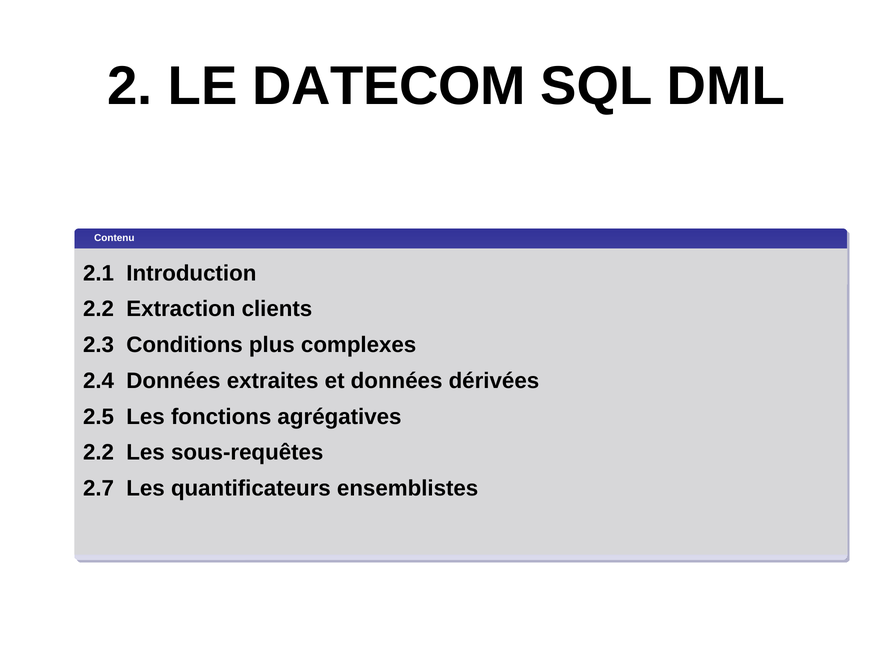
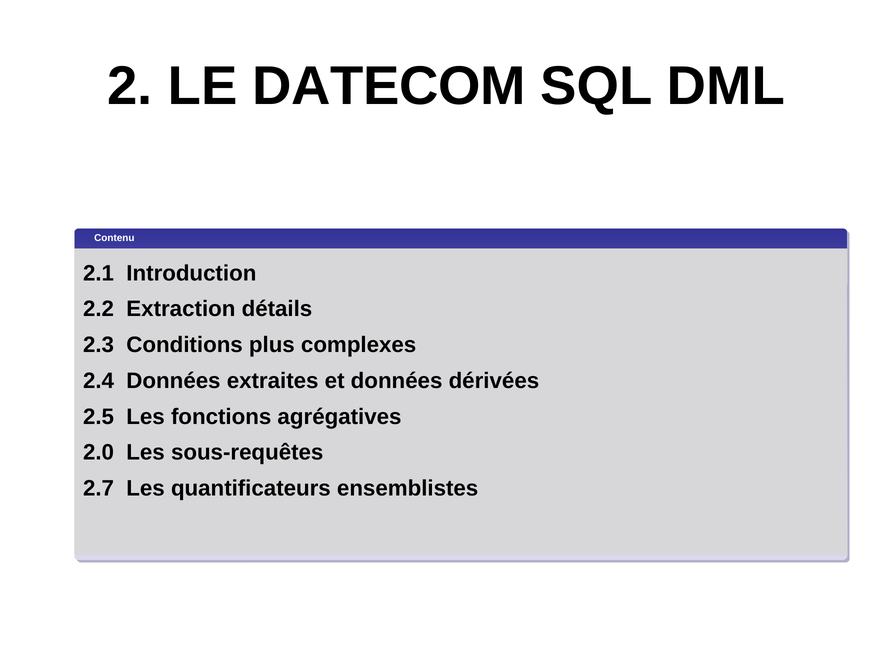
clients: clients -> détails (277, 309)
2.2: 2.2 -> 2.0 (99, 452)
